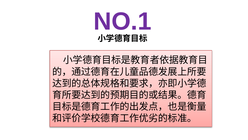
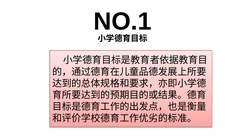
NO.1 colour: purple -> black (122, 21)
